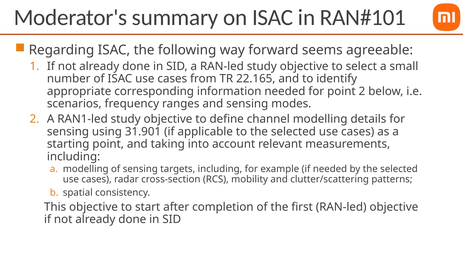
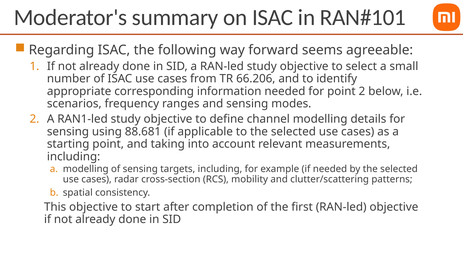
22.165: 22.165 -> 66.206 (256, 79)
31.901: 31.901 -> 88.681 (143, 132)
